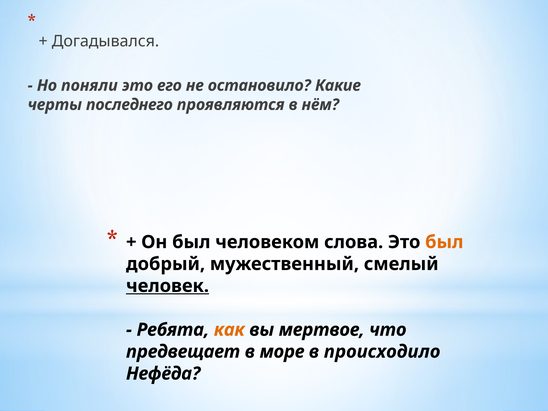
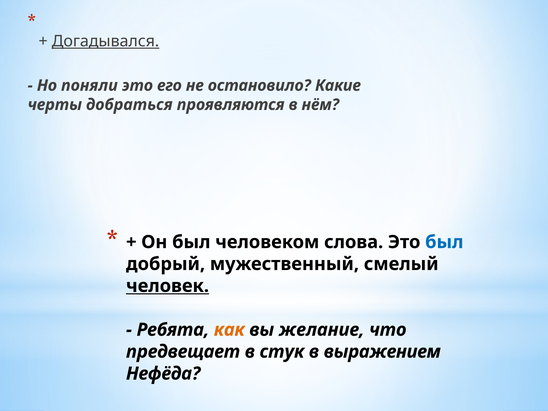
Догадывался underline: none -> present (106, 41)
последнего: последнего -> добраться (129, 105)
был colour: orange -> blue (444, 242)
мертвое: мертвое -> желание (322, 330)
море: море -> стук (282, 352)
происходило: происходило -> выражением (382, 352)
